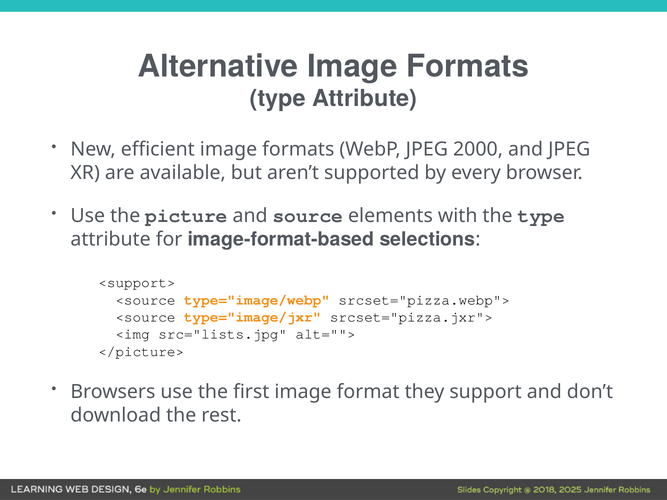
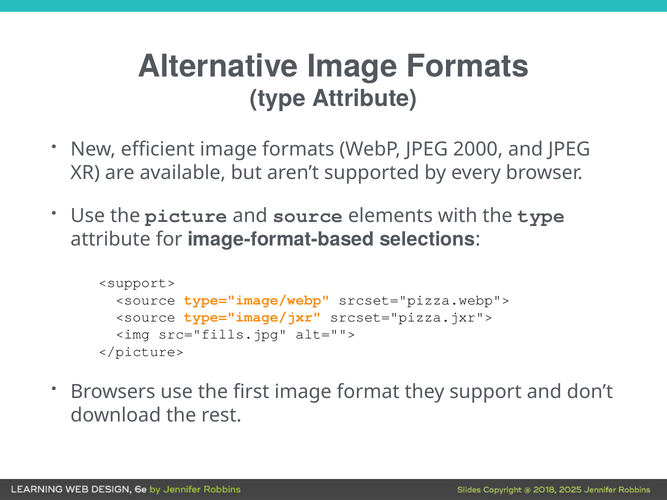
src="lists.jpg: src="lists.jpg -> src="fills.jpg (223, 334)
